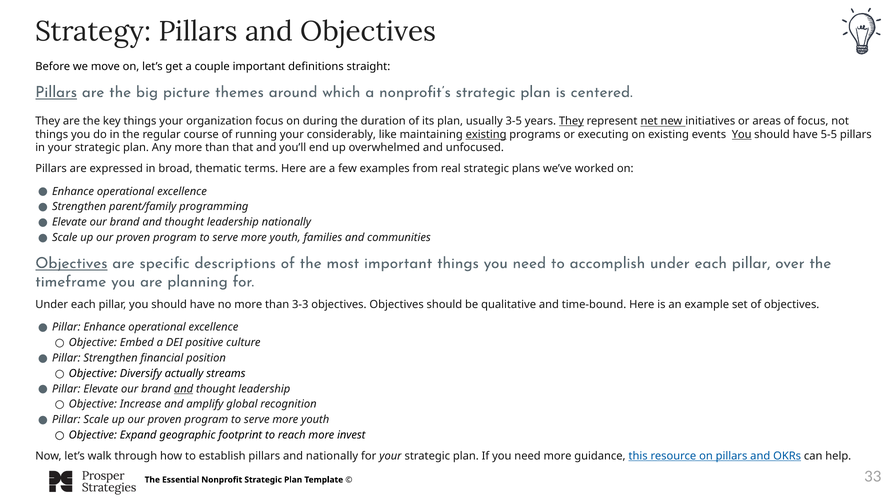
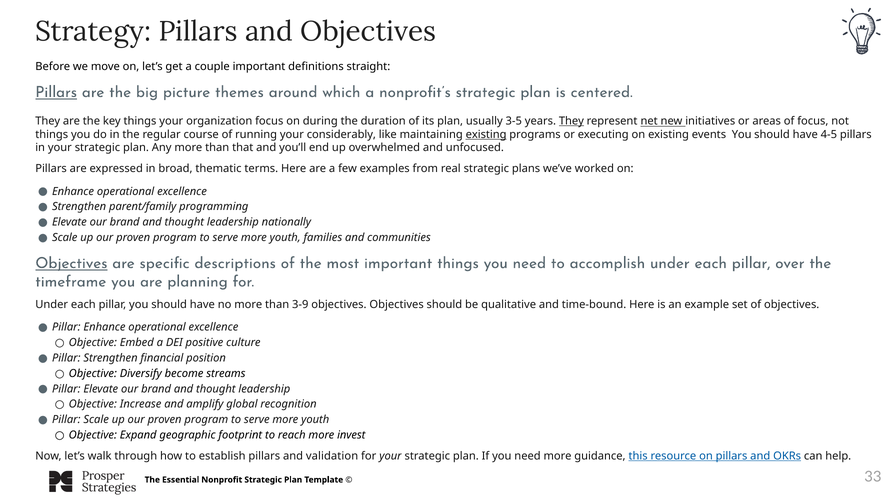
You underline: present -> none (742, 134)
5-5: 5-5 -> 4-5 (829, 134)
3-3: 3-3 -> 3-9 (300, 304)
actually: actually -> become (184, 373)
and underline: present -> none (184, 389)
and nationally: nationally -> validation (332, 456)
